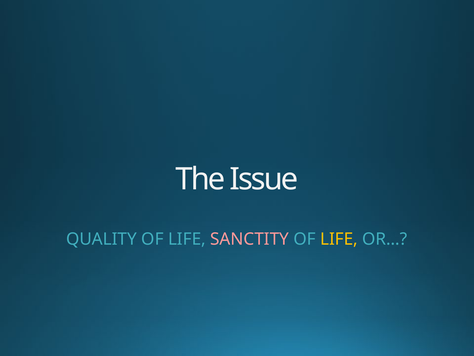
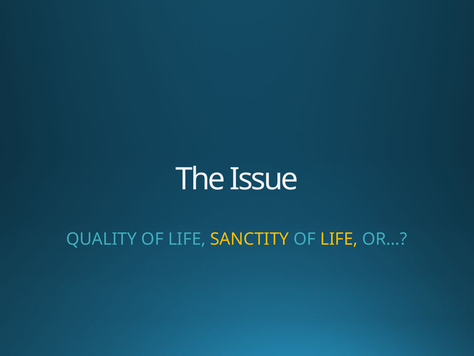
SANCTITY colour: pink -> yellow (250, 239)
